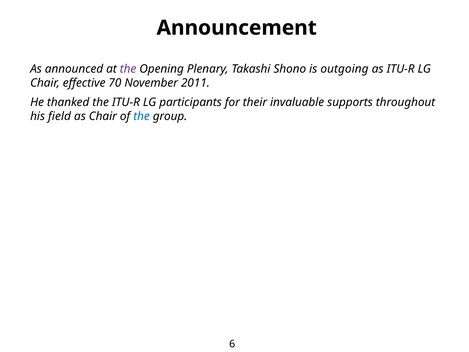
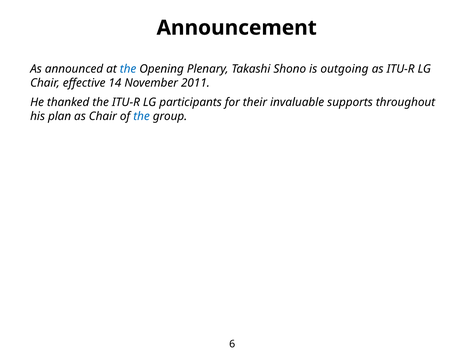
the colour: purple -> blue (128, 69)
70: 70 -> 14 (115, 83)
field: field -> plan (60, 116)
